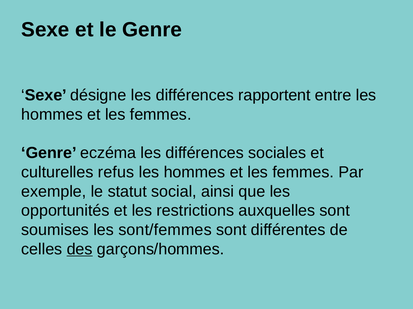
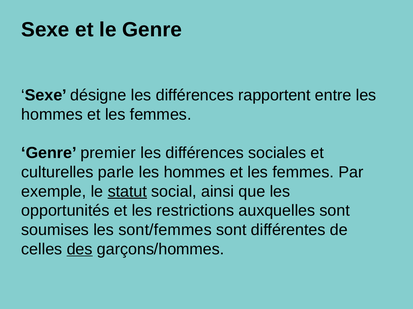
eczéma: eczéma -> premier (108, 153)
refus: refus -> parle (116, 173)
statut underline: none -> present (127, 192)
